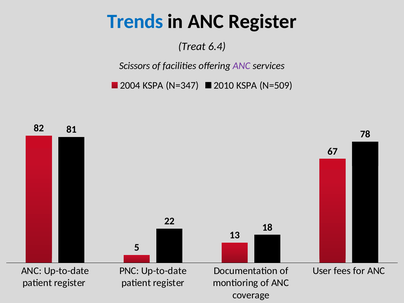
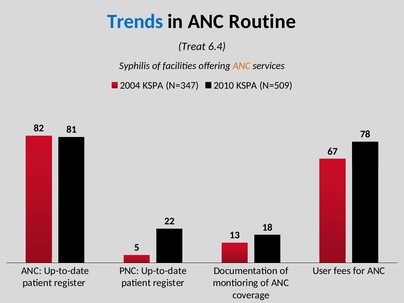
ANC Register: Register -> Routine (262, 22)
Scissors: Scissors -> Syphilis (134, 66)
ANC colour: purple -> orange (242, 66)
